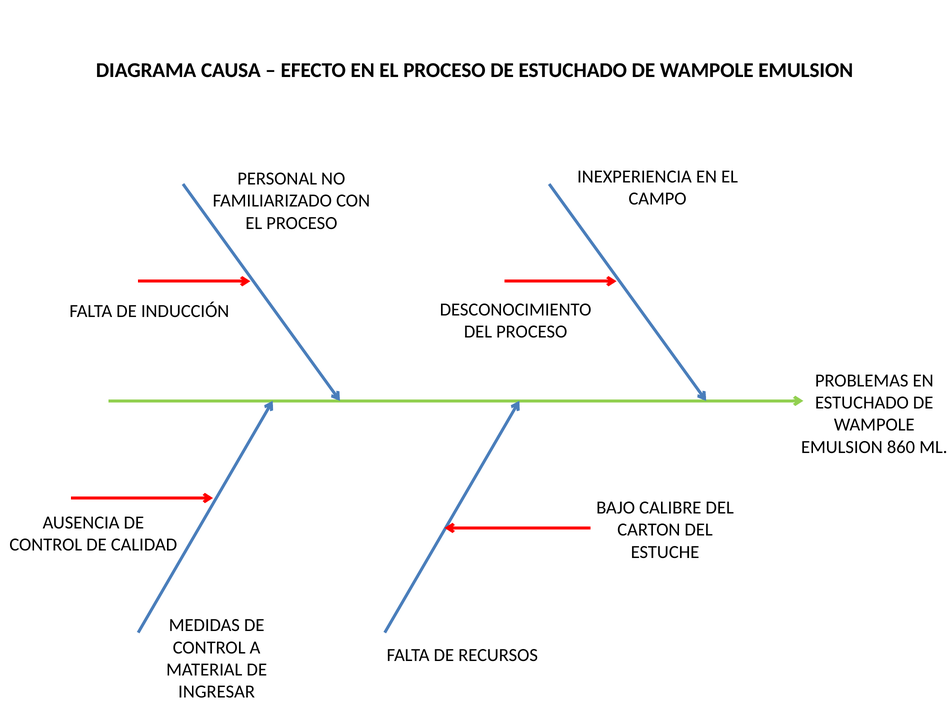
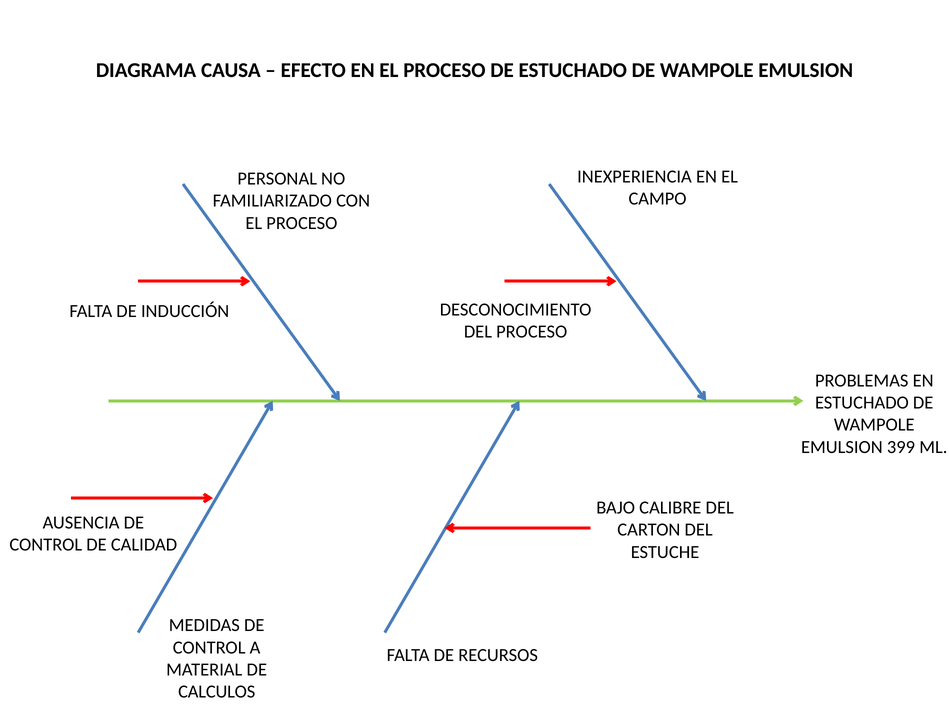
860: 860 -> 399 (901, 447)
INGRESAR: INGRESAR -> CALCULOS (217, 692)
